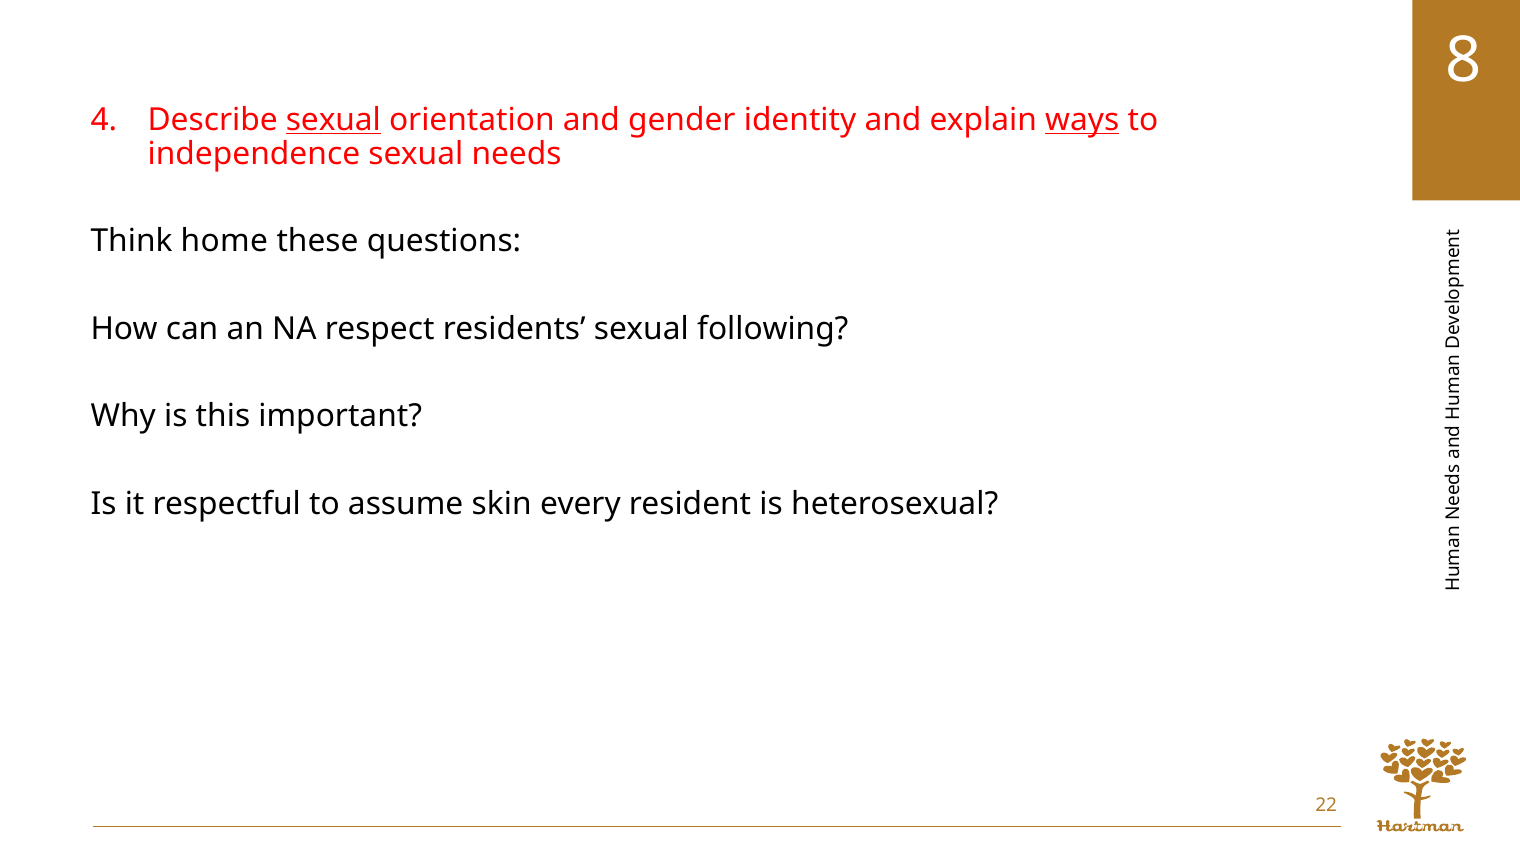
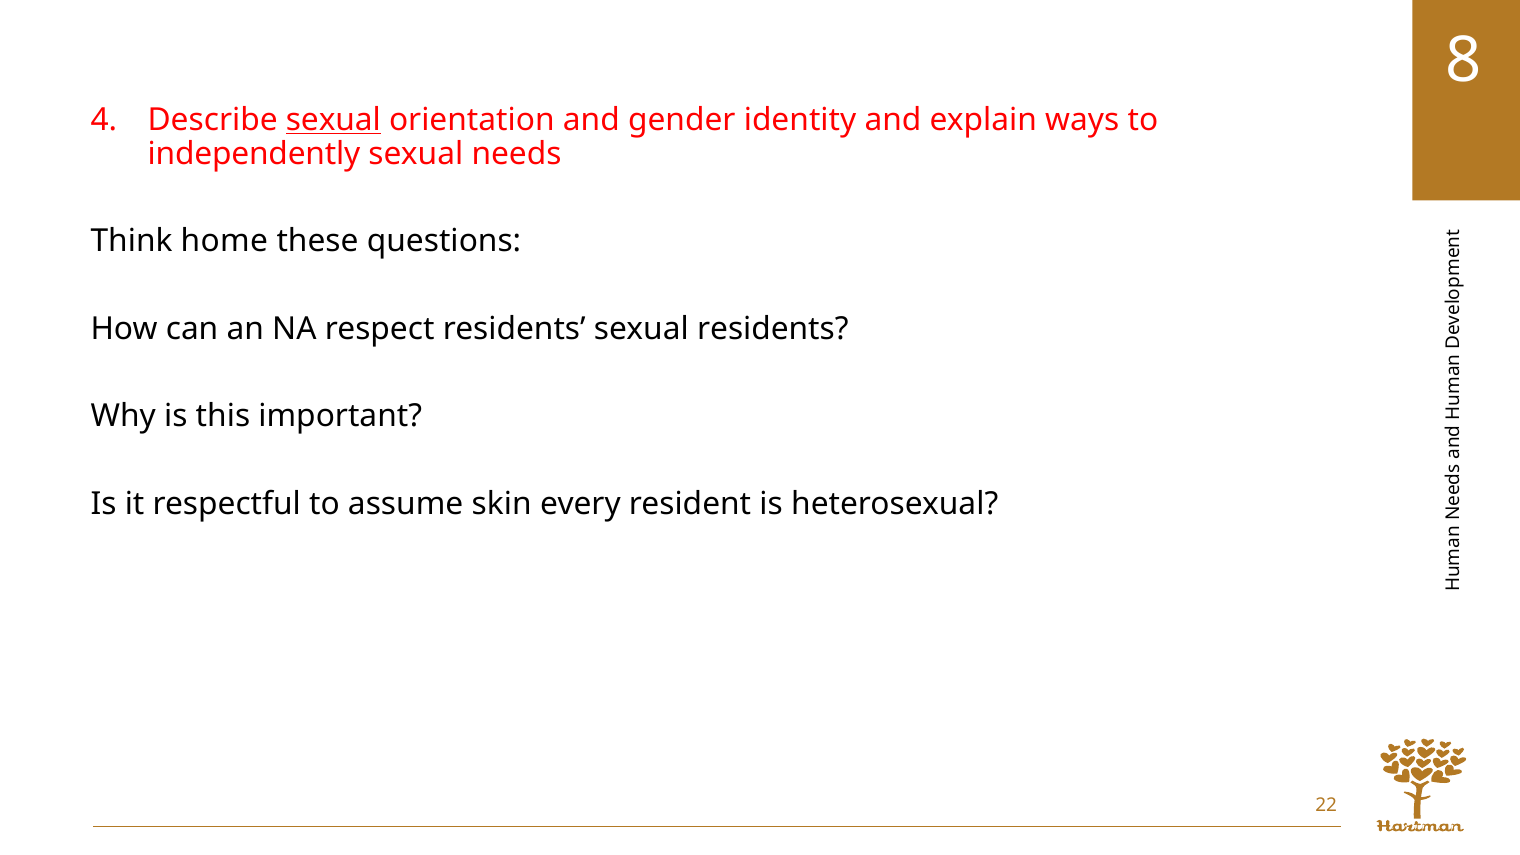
ways underline: present -> none (1082, 120)
independence: independence -> independently (254, 154)
sexual following: following -> residents (773, 329)
